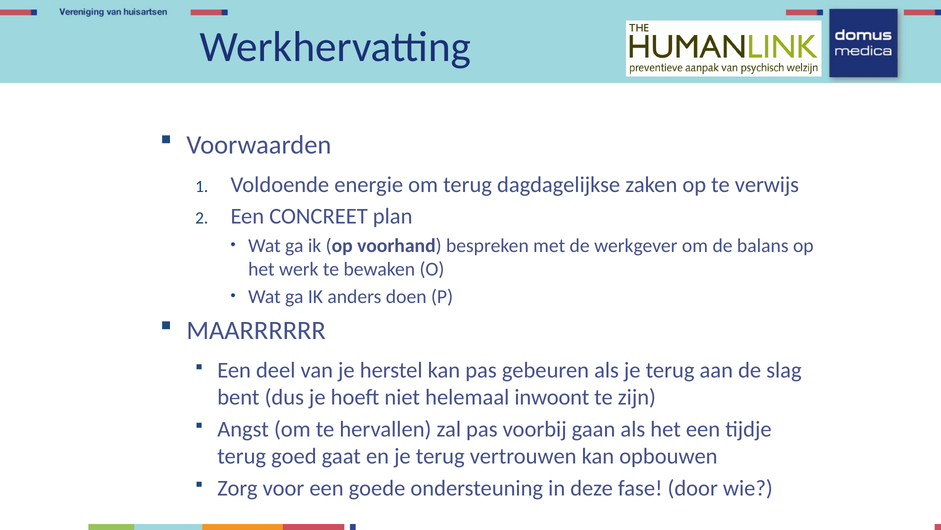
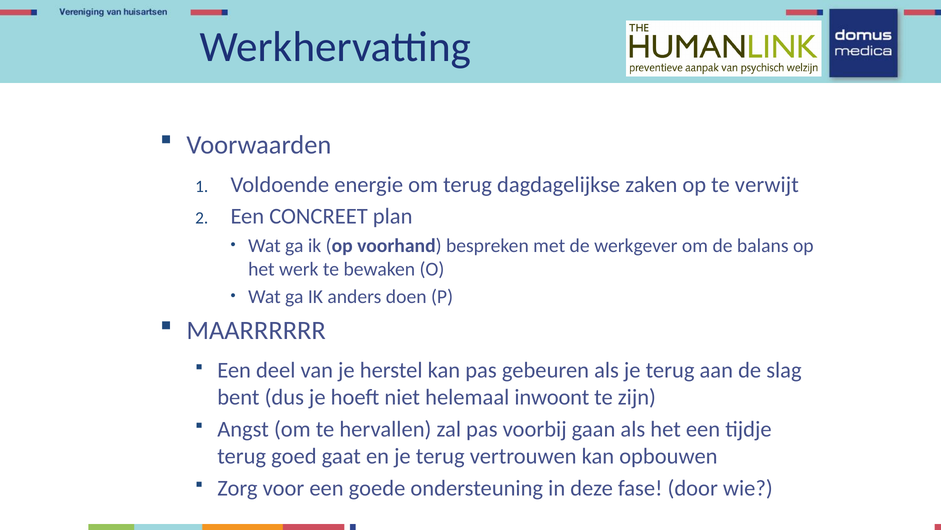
verwijs: verwijs -> verwijt (767, 185)
